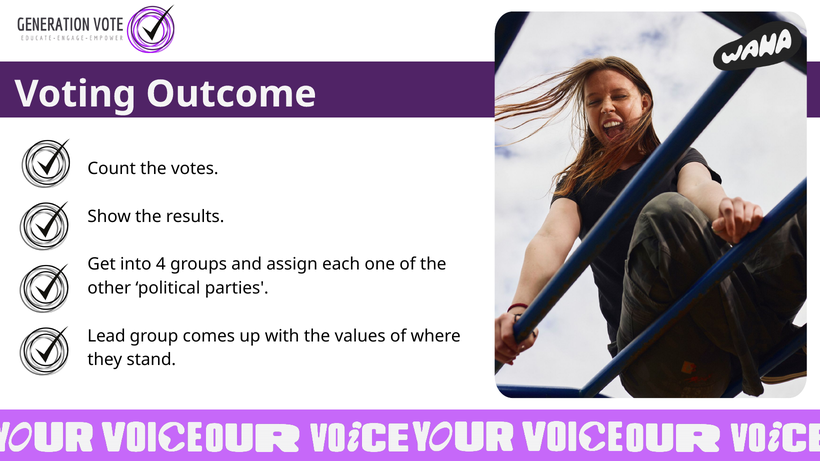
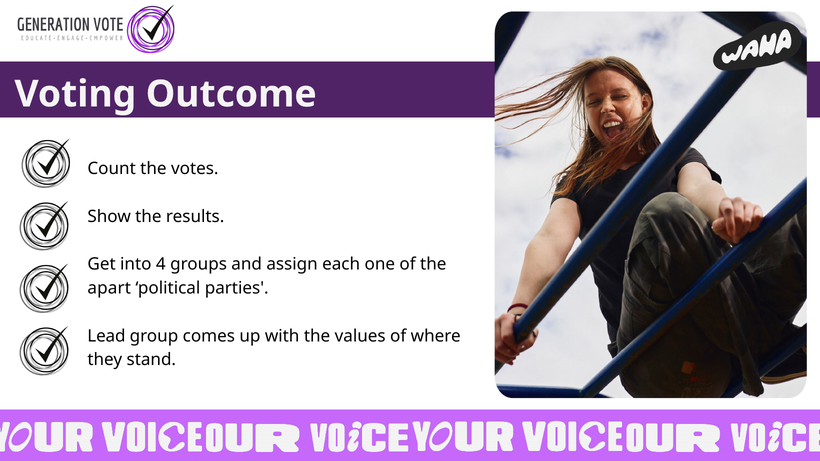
other: other -> apart (109, 288)
